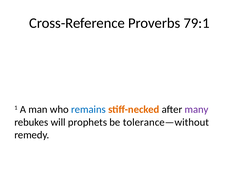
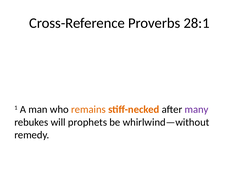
79:1: 79:1 -> 28:1 (197, 23)
remains colour: blue -> orange (88, 110)
tolerance—without: tolerance—without -> whirlwind—without (166, 122)
